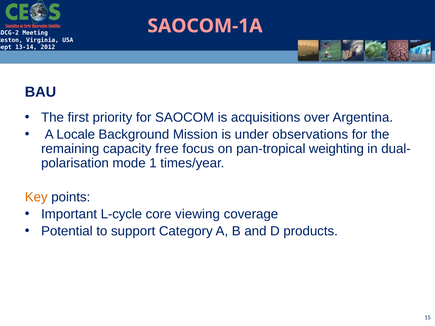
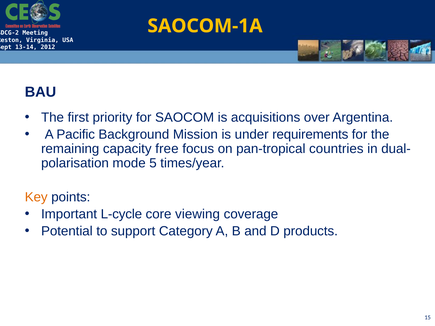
SAOCOM-1A colour: pink -> yellow (205, 26)
Locale: Locale -> Pacific (76, 134)
observations: observations -> requirements (310, 134)
weighting: weighting -> countries (336, 149)
1: 1 -> 5 (153, 163)
